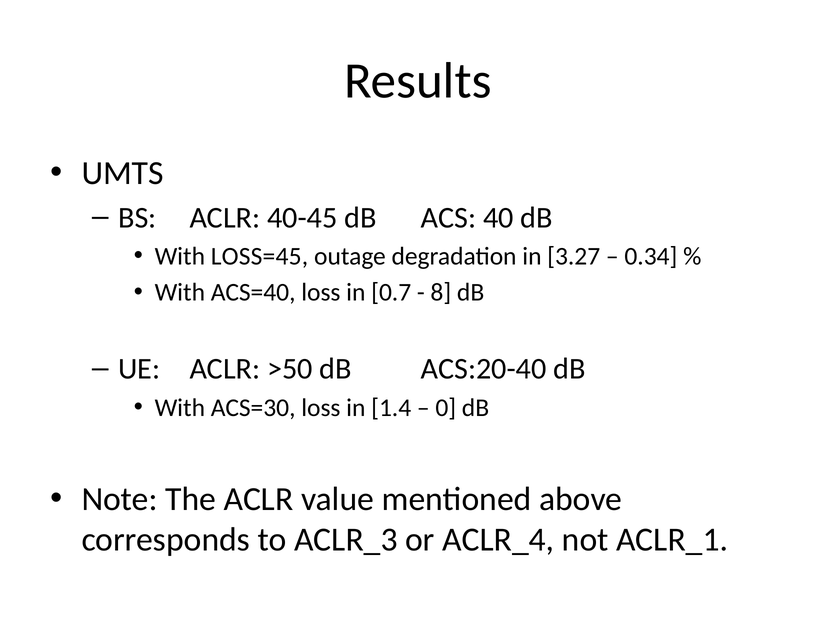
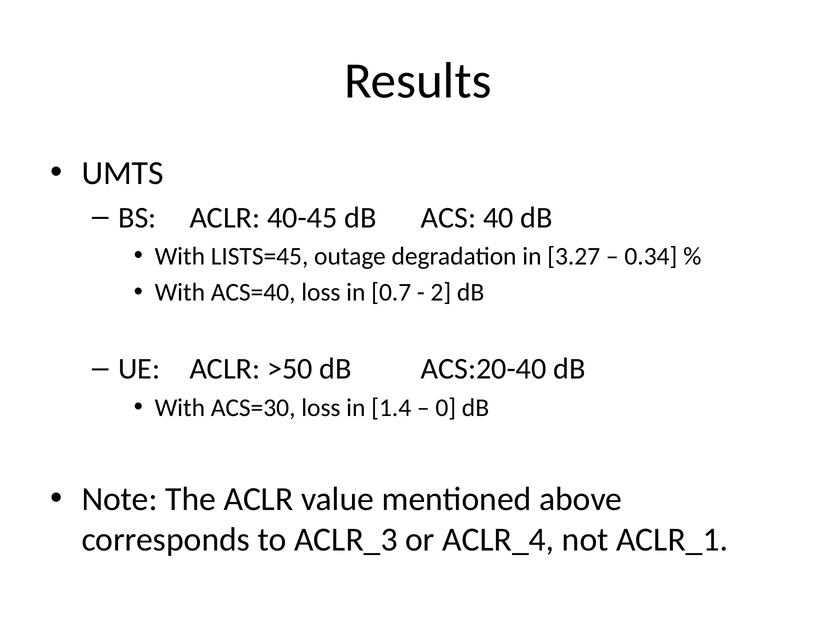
LOSS=45: LOSS=45 -> LISTS=45 (260, 256)
8: 8 -> 2 (441, 292)
